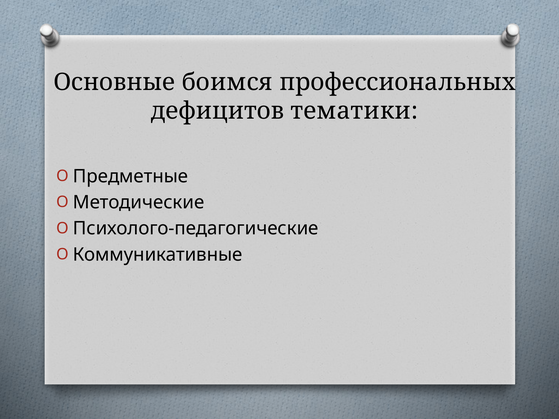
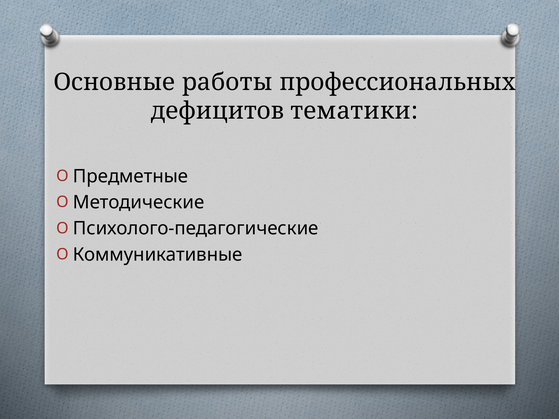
боимся: боимся -> работы (227, 82)
